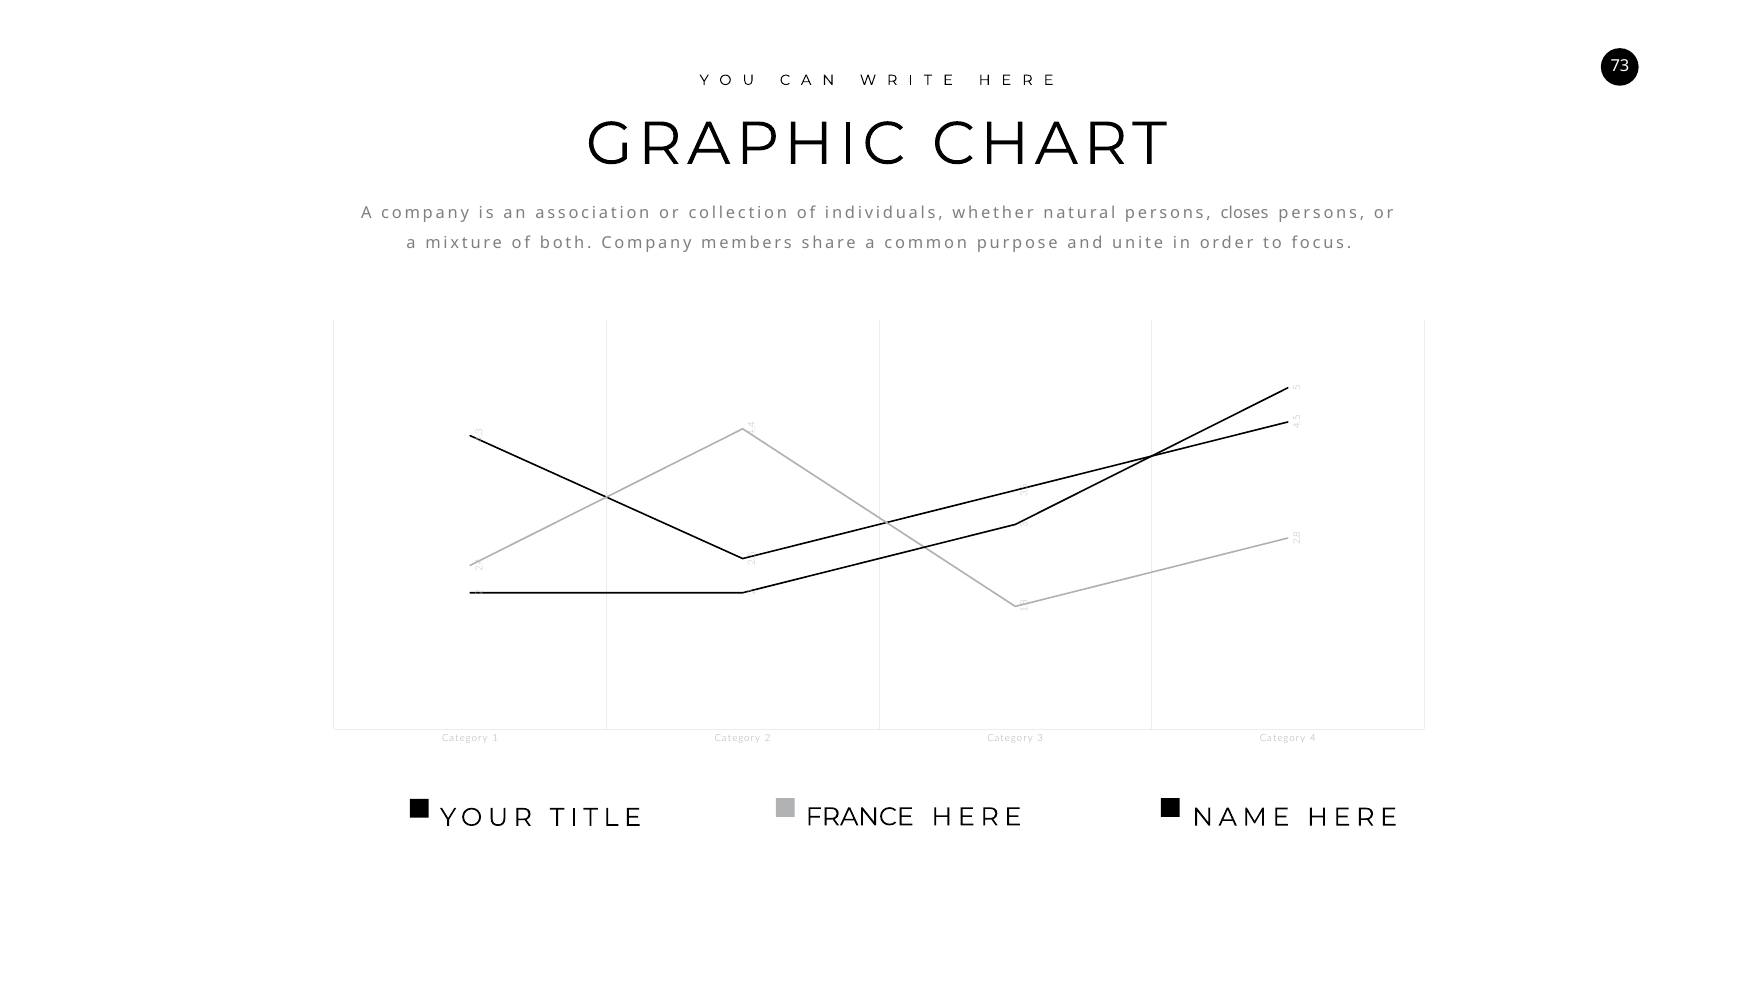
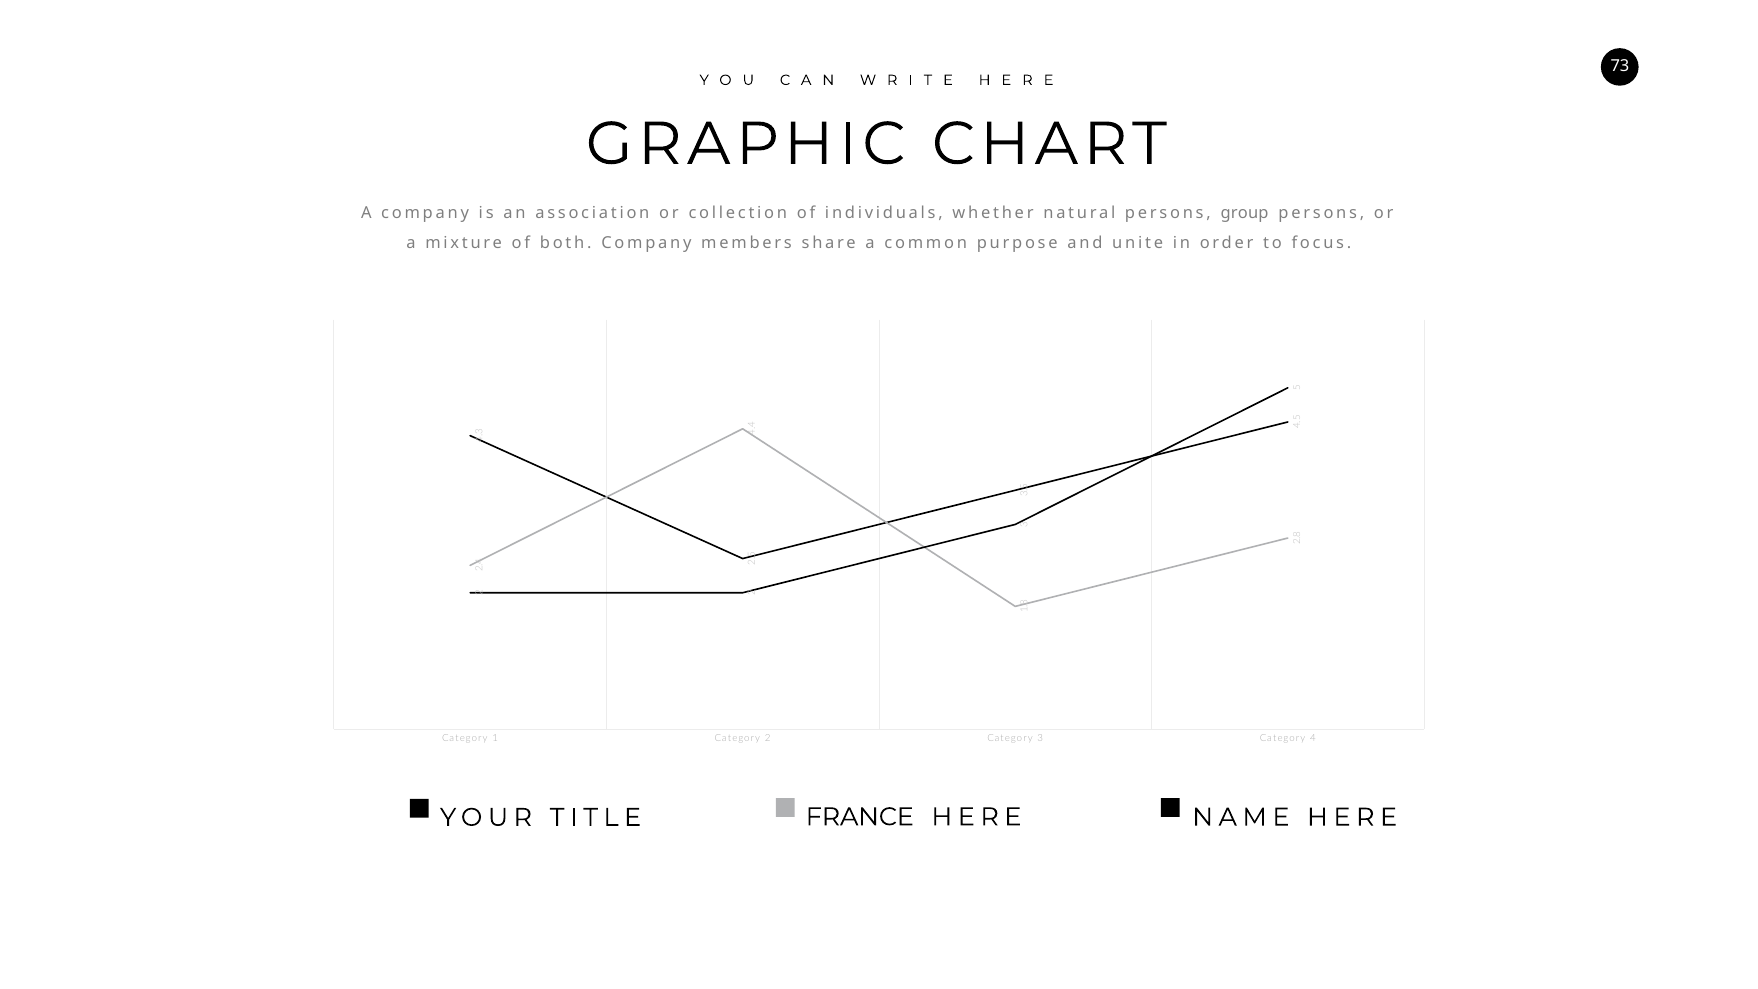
closes: closes -> group (1245, 213)
